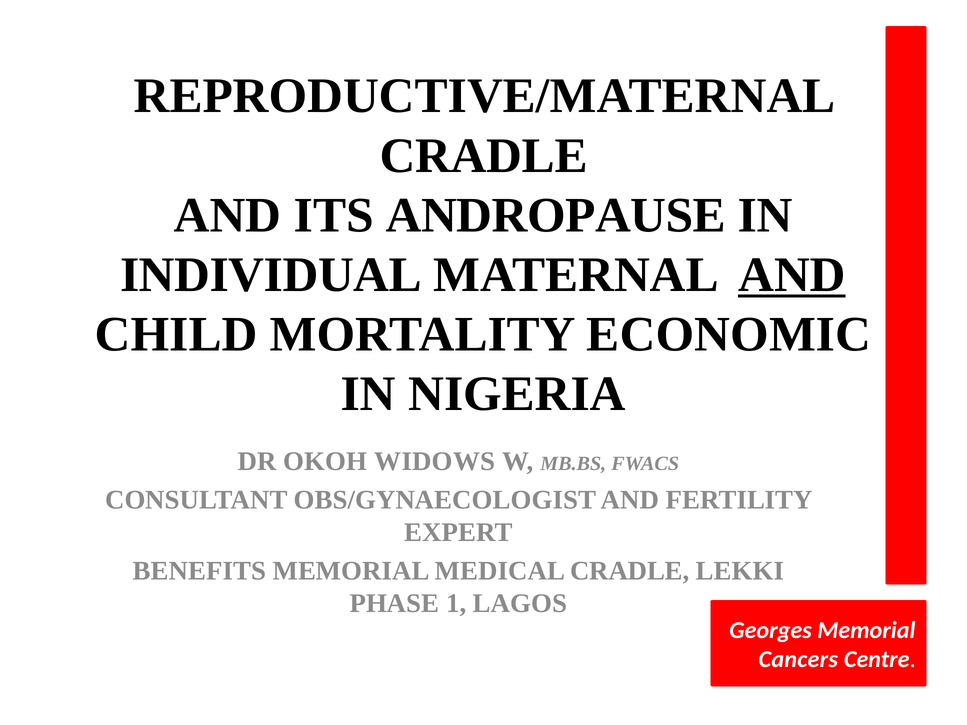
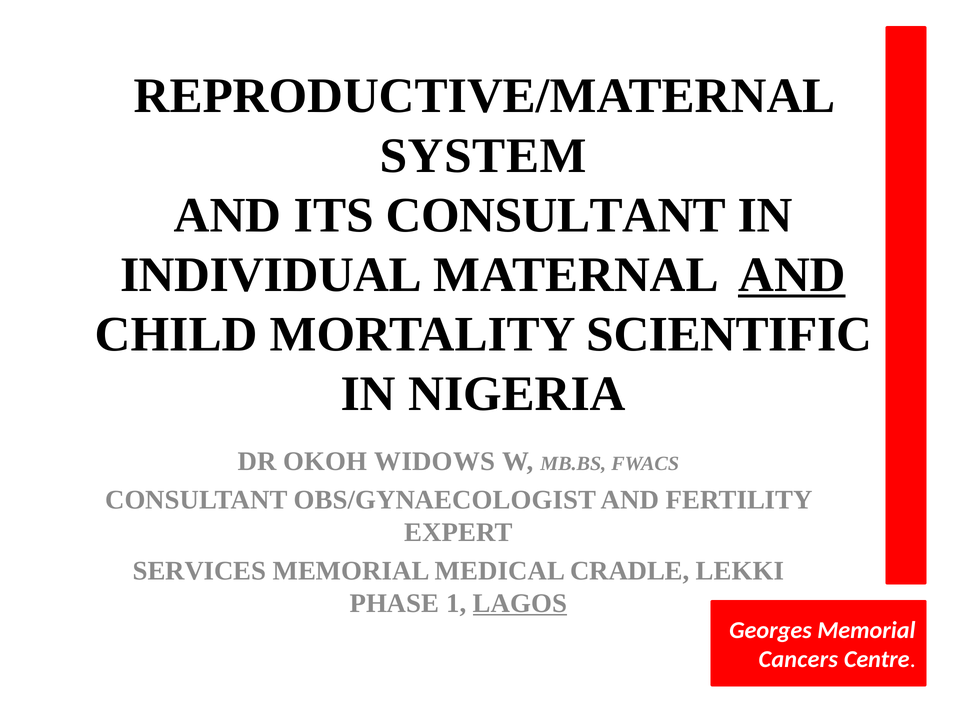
CRADLE: CRADLE -> SYSTEM (483, 156)
ITS ANDROPAUSE: ANDROPAUSE -> CONSULTANT (556, 215)
ECONOMIC: ECONOMIC -> SCIENTIFIC (729, 335)
BENEFITS: BENEFITS -> SERVICES (200, 571)
LAGOS underline: none -> present (520, 603)
